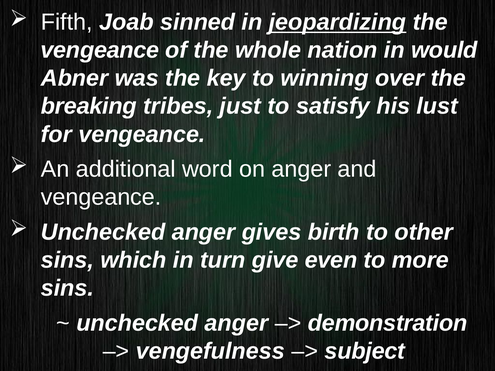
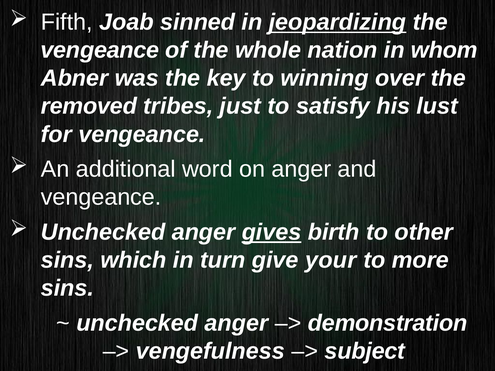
would: would -> whom (444, 50)
breaking: breaking -> removed (89, 106)
gives underline: none -> present (272, 232)
even: even -> your (331, 260)
